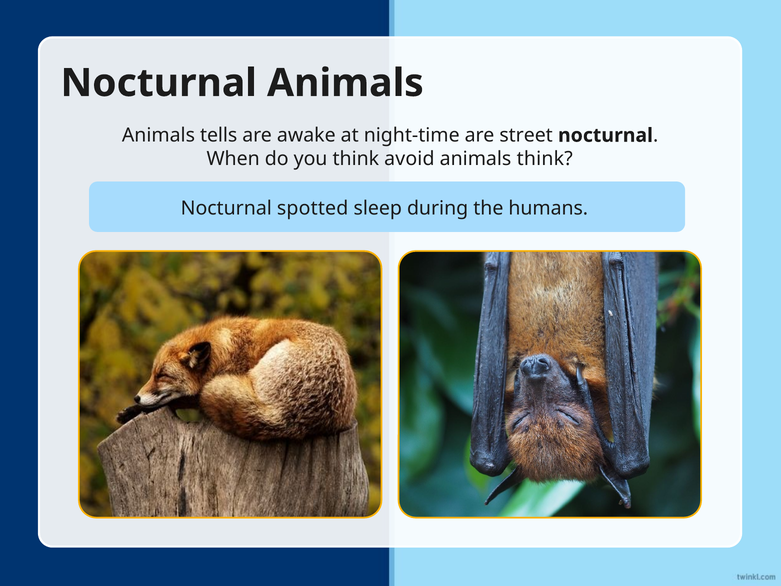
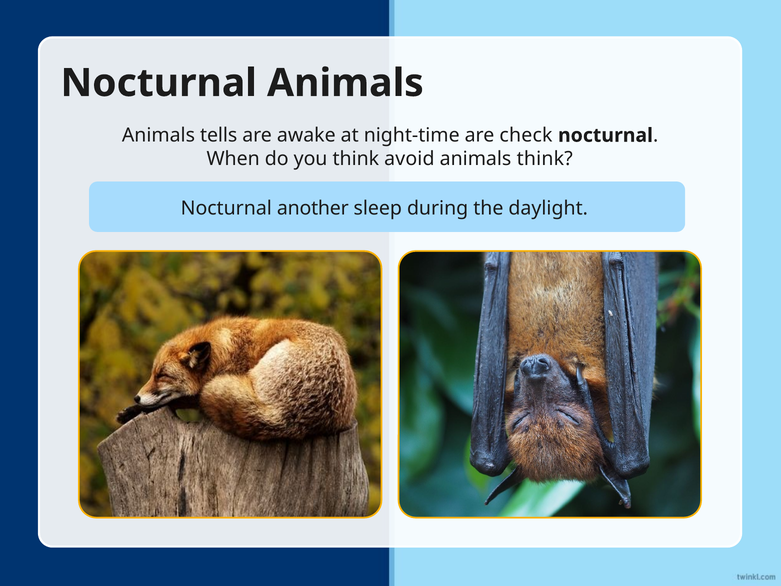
street: street -> check (526, 135)
spotted: spotted -> another (313, 208)
humans: humans -> daylight (548, 208)
